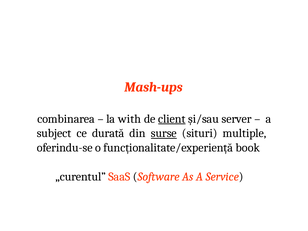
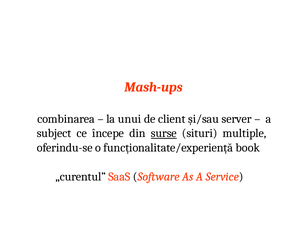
with: with -> unui (130, 119)
client underline: present -> none (172, 119)
durată: durată -> începe (108, 133)
